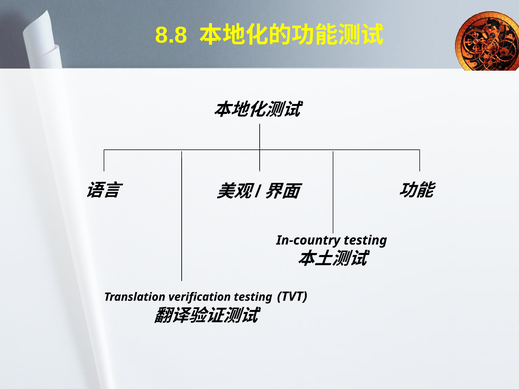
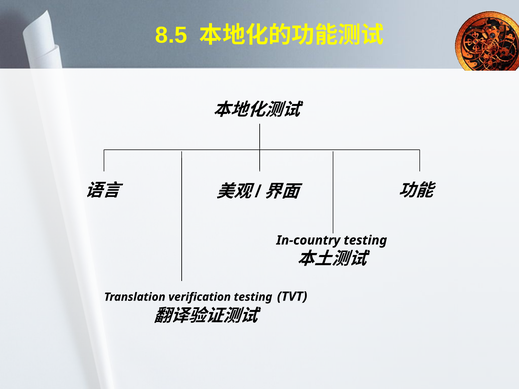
8.8: 8.8 -> 8.5 (171, 35)
